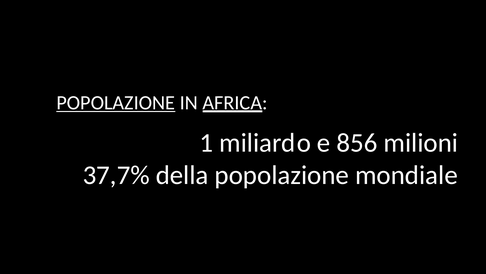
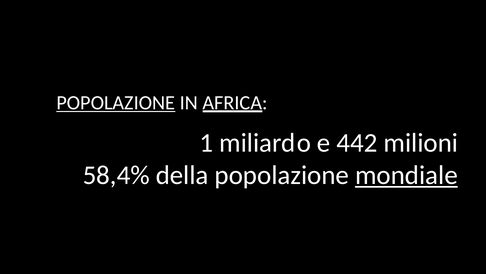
856: 856 -> 442 (357, 143)
37,7%: 37,7% -> 58,4% (116, 175)
mondiale underline: none -> present (406, 175)
